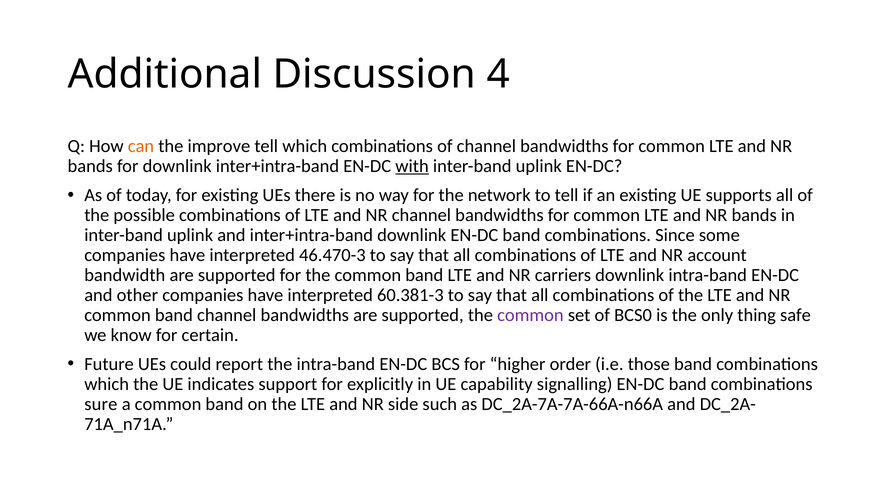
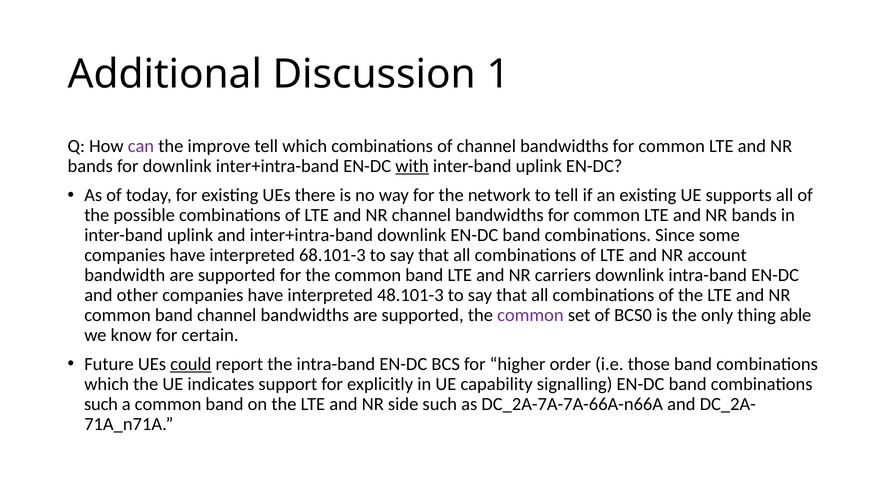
4: 4 -> 1 (498, 75)
can colour: orange -> purple (141, 146)
46.470-3: 46.470-3 -> 68.101-3 (332, 255)
60.381-3: 60.381-3 -> 48.101-3 (410, 295)
safe: safe -> able (796, 315)
could underline: none -> present (191, 364)
sure: sure -> such (101, 404)
